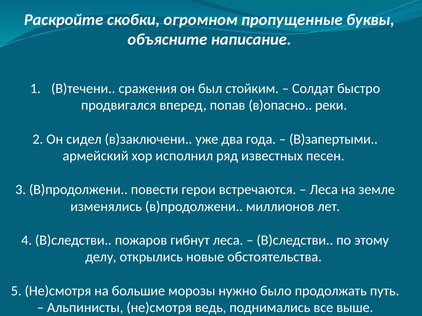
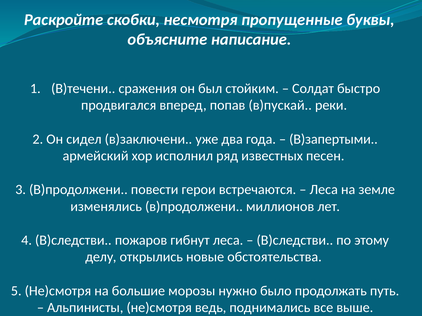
огромном: огромном -> несмотря (201, 20)
в)опасно: в)опасно -> в)пускай (280, 105)
